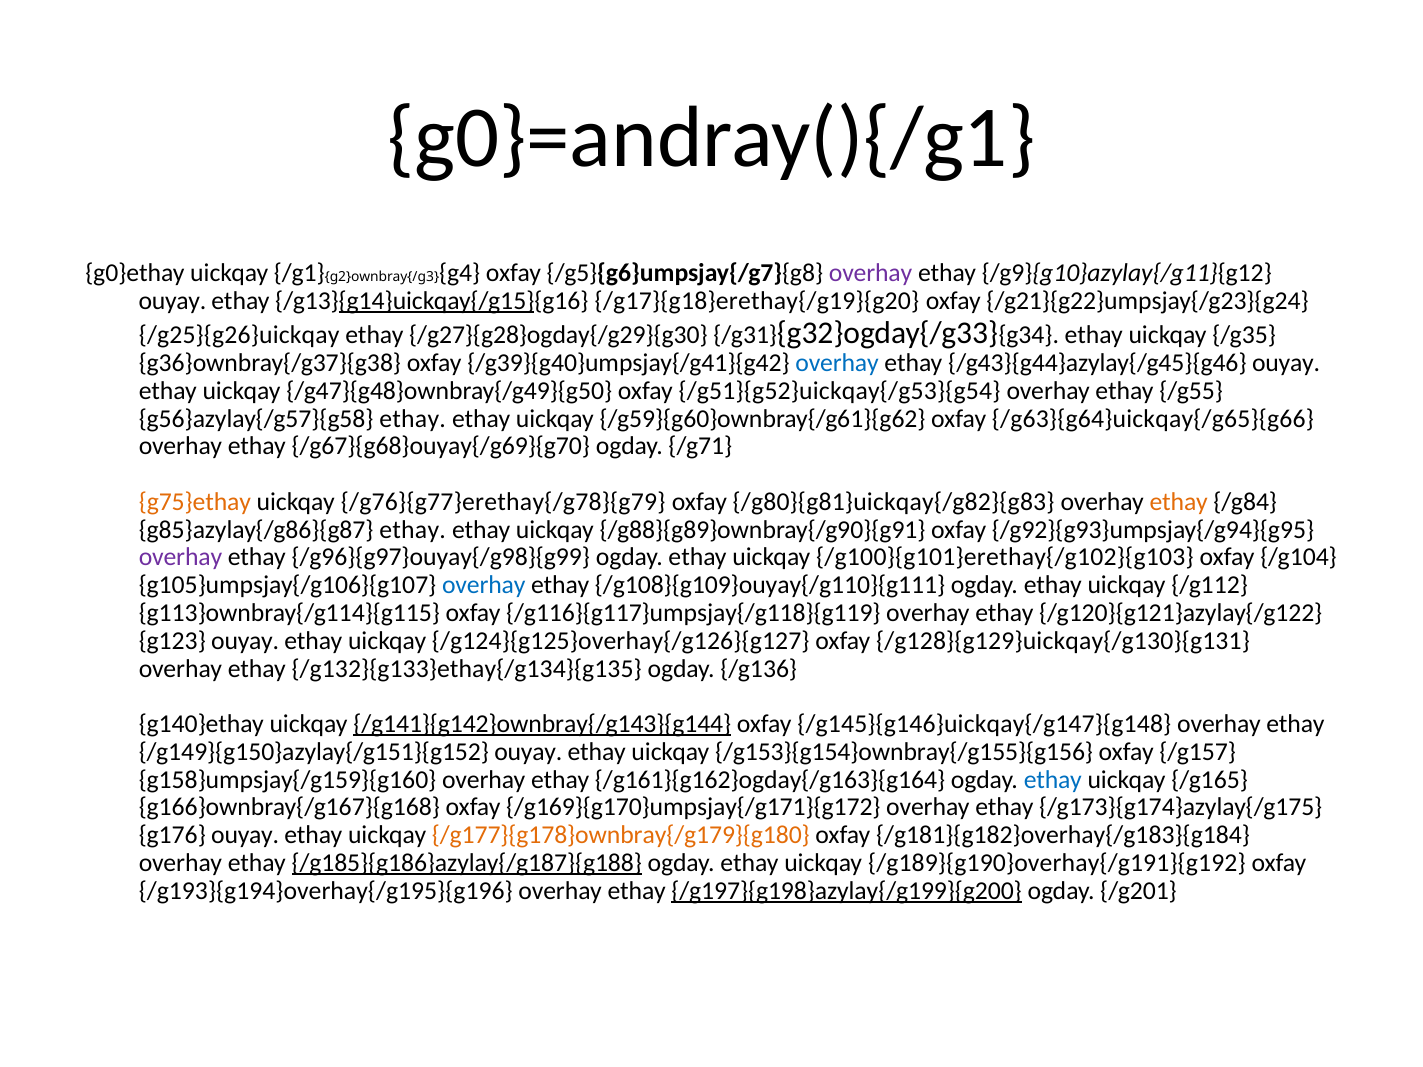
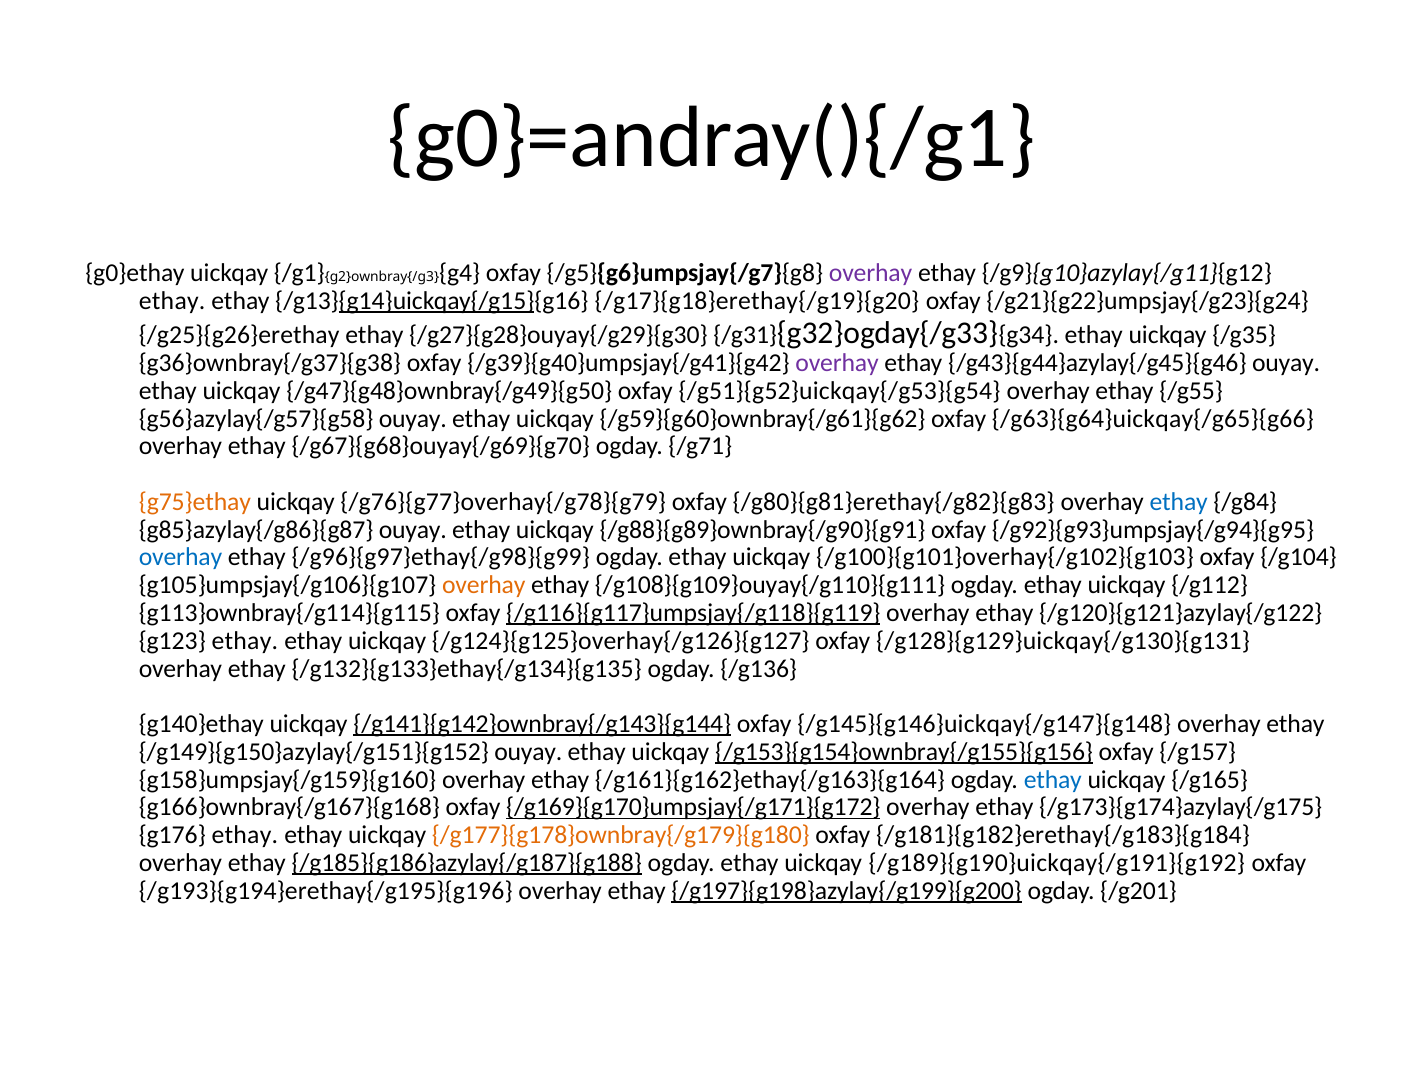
ouyay: ouyay -> ethay (172, 301)
/g25}{g26}uickqay: /g25}{g26}uickqay -> /g25}{g26}erethay (239, 335)
/g27}{g28}ogday{/g29}{g30: /g27}{g28}ogday{/g29}{g30 -> /g27}{g28}ouyay{/g29}{g30 (558, 335)
overhay colour: blue -> purple (837, 363)
ethay: ethay -> ouyay (413, 419)
/g76}{g77}erethay{/g78}{g79: /g76}{g77}erethay{/g78}{g79 -> /g76}{g77}overhay{/g78}{g79 (503, 502)
/g80}{g81}uickqay{/g82}{g83: /g80}{g81}uickqay{/g82}{g83 -> /g80}{g81}erethay{/g82}{g83 (894, 502)
ethay colour: orange -> blue (1179, 502)
ethay: ethay -> ouyay (413, 530)
overhay colour: purple -> blue (180, 558)
/g96}{g97}ouyay{/g98}{g99: /g96}{g97}ouyay{/g98}{g99 -> /g96}{g97}ethay{/g98}{g99 (441, 558)
/g100}{g101}erethay{/g102}{g103: /g100}{g101}erethay{/g102}{g103 -> /g100}{g101}overhay{/g102}{g103 (1005, 558)
overhay colour: blue -> orange (484, 585)
/g116}{g117}umpsjay{/g118}{g119 underline: none -> present (693, 613)
ouyay: ouyay -> ethay (245, 641)
/g153}{g154}ownbray{/g155}{g156 underline: none -> present (904, 752)
/g161}{g162}ogday{/g163}{g164: /g161}{g162}ogday{/g163}{g164 -> /g161}{g162}ethay{/g163}{g164 (770, 780)
/g169}{g170}umpsjay{/g171}{g172 underline: none -> present (693, 808)
ouyay: ouyay -> ethay (245, 835)
/g181}{g182}overhay{/g183}{g184: /g181}{g182}overhay{/g183}{g184 -> /g181}{g182}erethay{/g183}{g184 (1063, 835)
/g189}{g190}overhay{/g191}{g192: /g189}{g190}overhay{/g191}{g192 -> /g189}{g190}uickqay{/g191}{g192 (1057, 863)
/g193}{g194}overhay{/g195}{g196: /g193}{g194}overhay{/g195}{g196 -> /g193}{g194}erethay{/g195}{g196 (326, 891)
